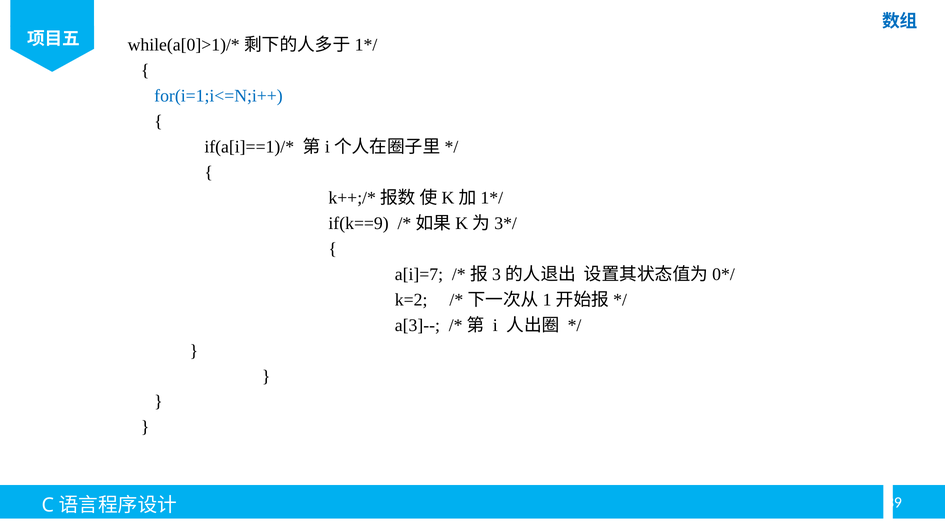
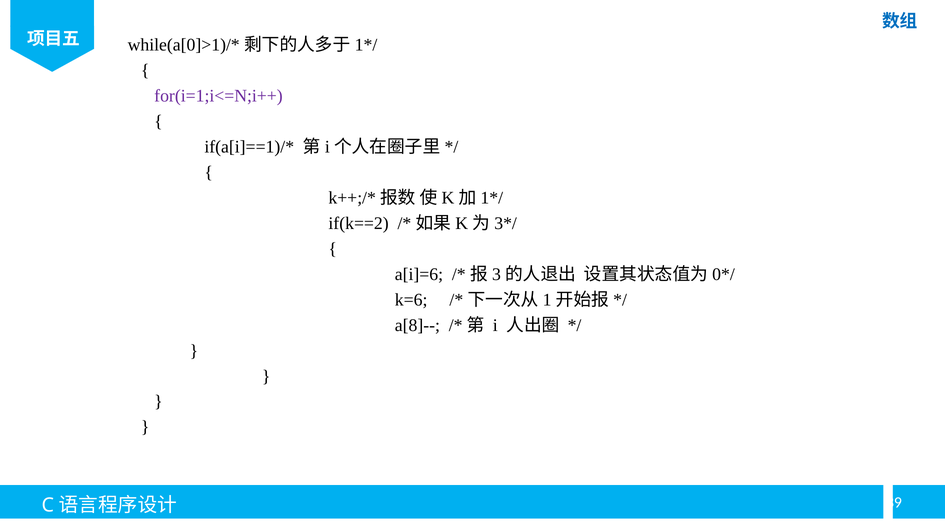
for(i=1;i<=N;i++ colour: blue -> purple (218, 96)
if(k==9: if(k==9 -> if(k==2 (359, 224)
a[i]=7: a[i]=7 -> a[i]=6 (419, 275)
k=2: k=2 -> k=6 (411, 300)
a[3]--: a[3]-- -> a[8]-- (417, 326)
